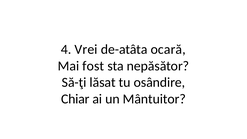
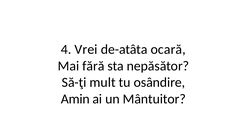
fost: fost -> fără (93, 66)
lăsat: lăsat -> mult (103, 82)
Chiar: Chiar -> Amin (75, 99)
